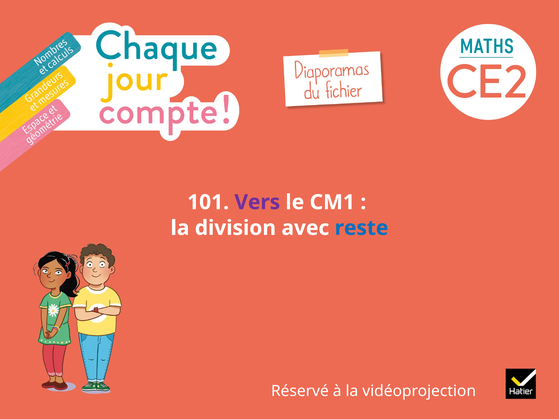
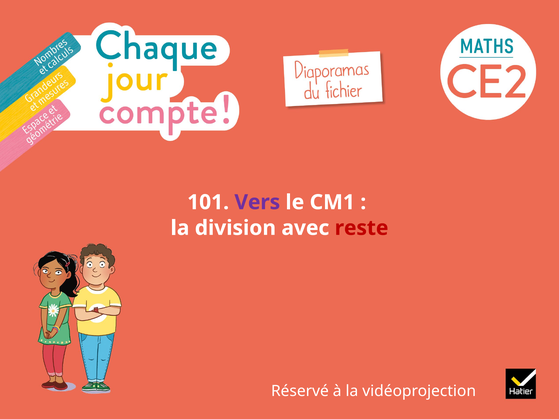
reste colour: blue -> red (362, 228)
